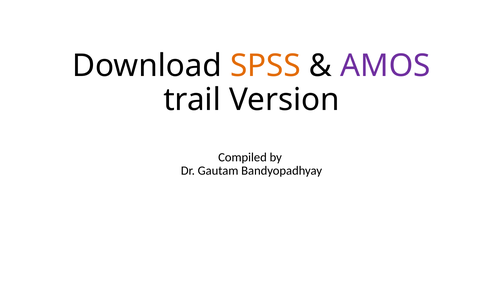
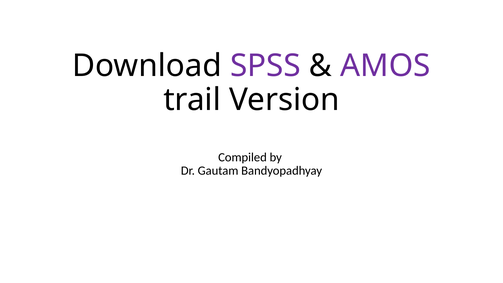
SPSS colour: orange -> purple (265, 66)
